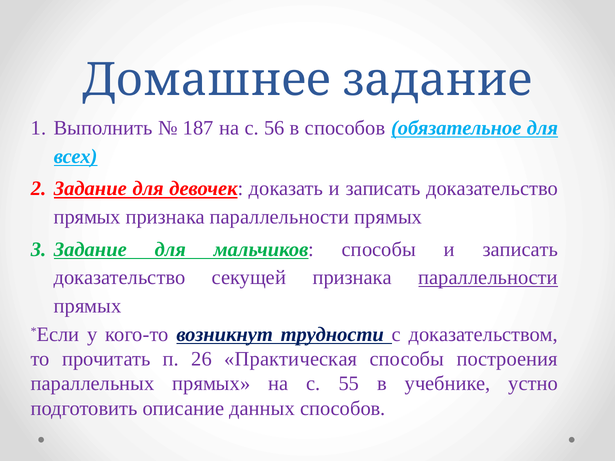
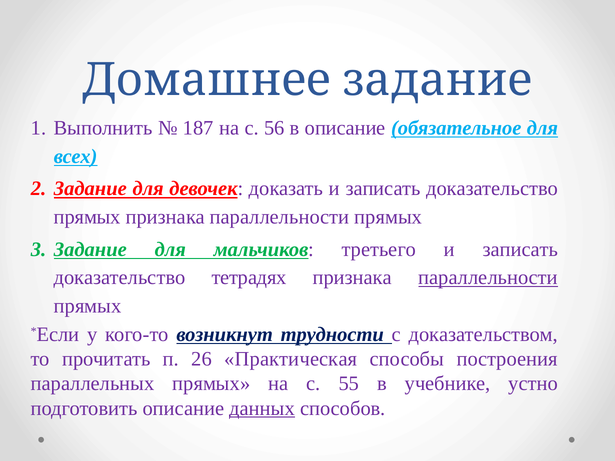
в способов: способов -> описание (345, 128)
мальчиков способы: способы -> третьего (379, 249)
секущей: секущей -> тетрадях (249, 278)
данных underline: none -> present (262, 408)
